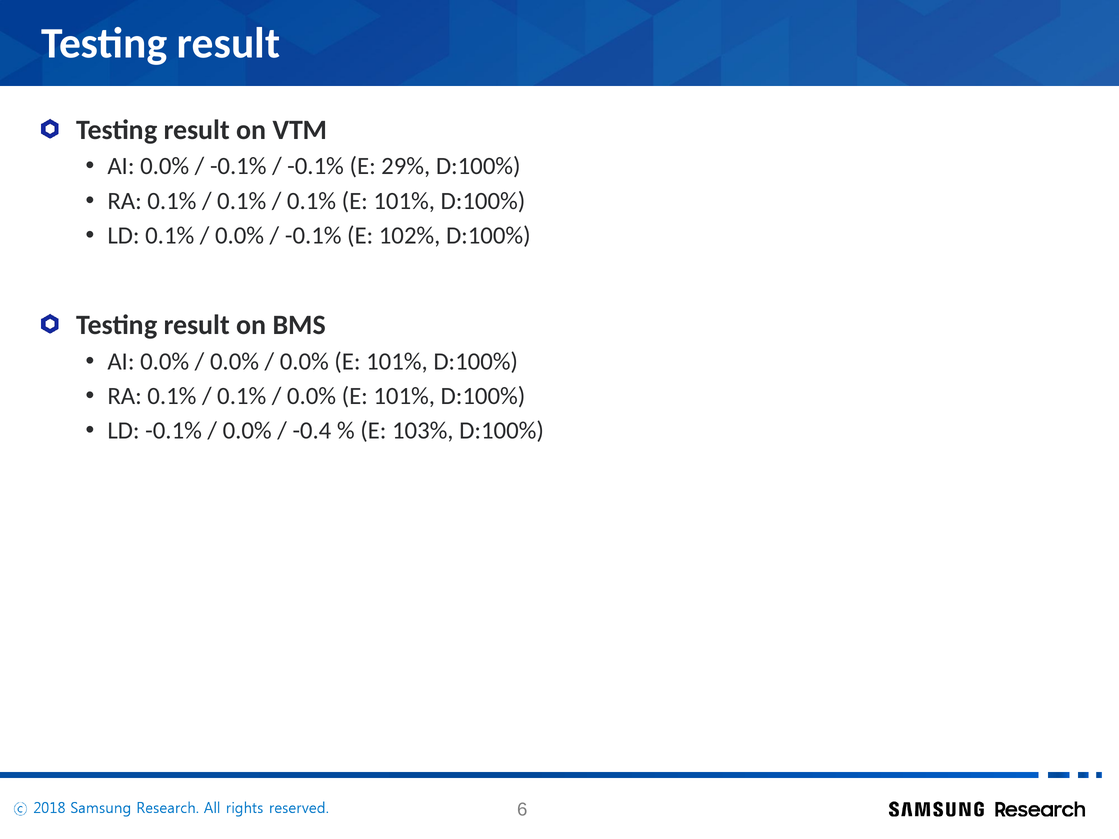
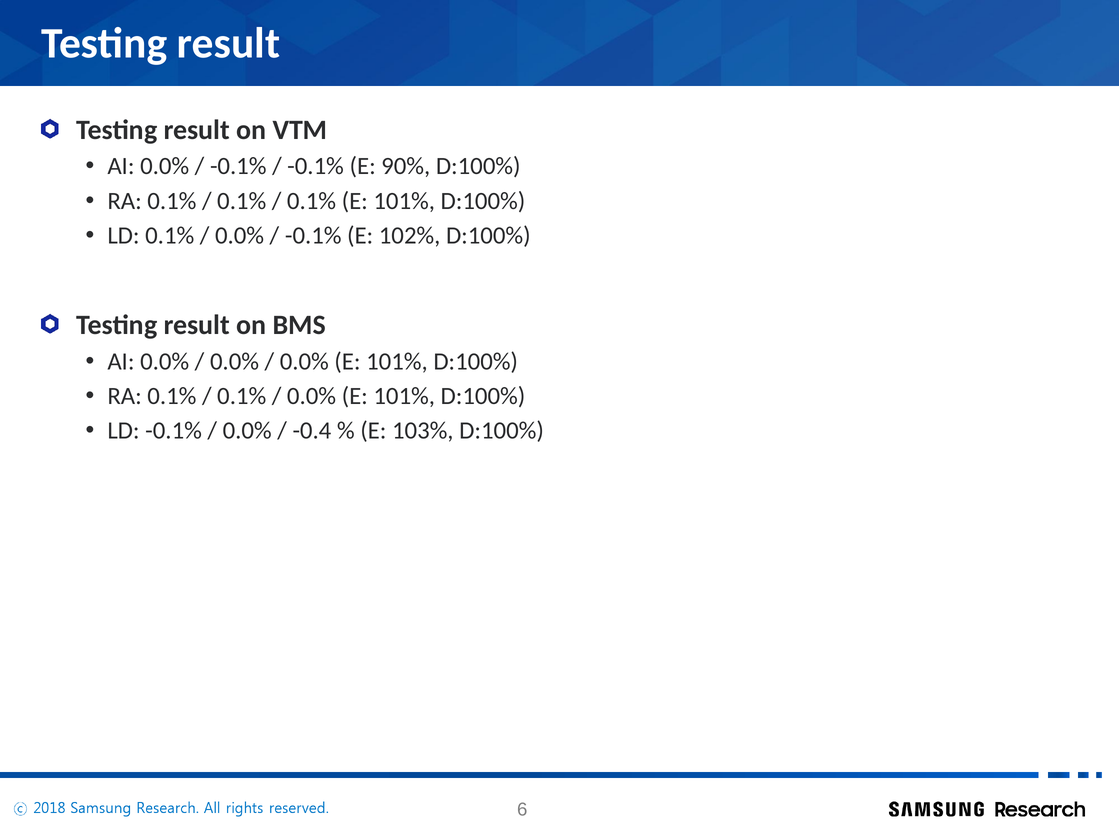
29%: 29% -> 90% (406, 166)
